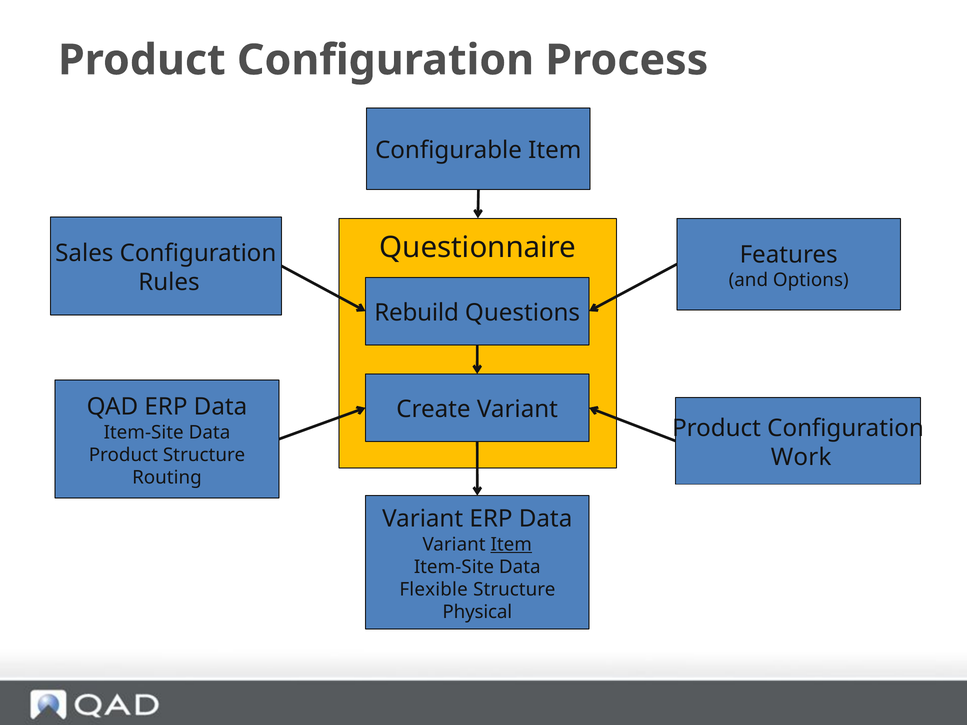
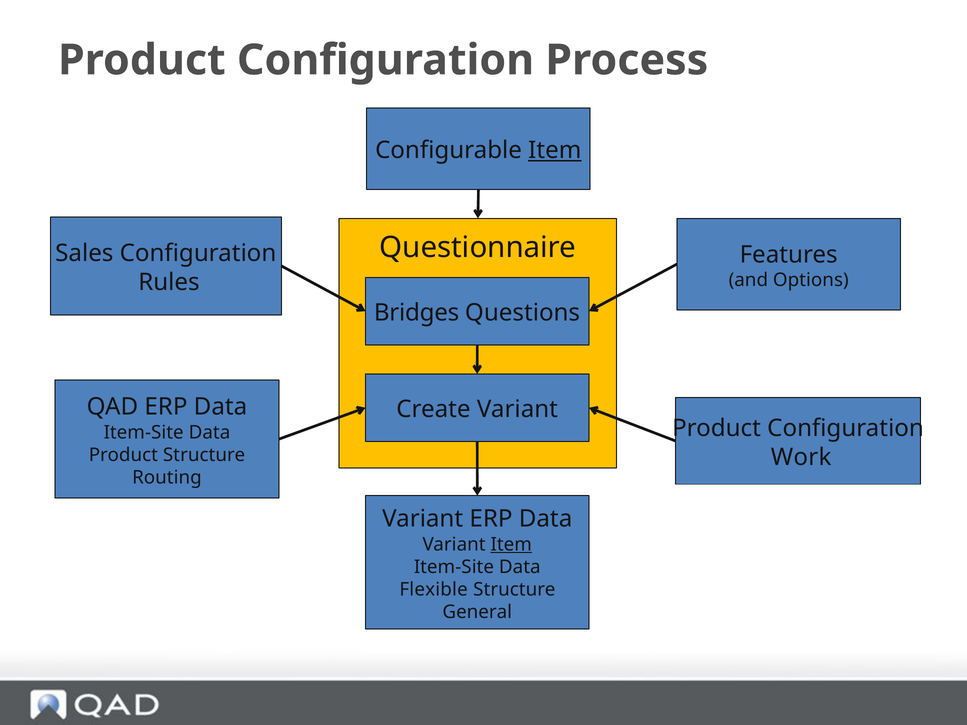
Item underline: none -> present (555, 150)
Rebuild: Rebuild -> Bridges (417, 313)
Physical: Physical -> General (477, 612)
